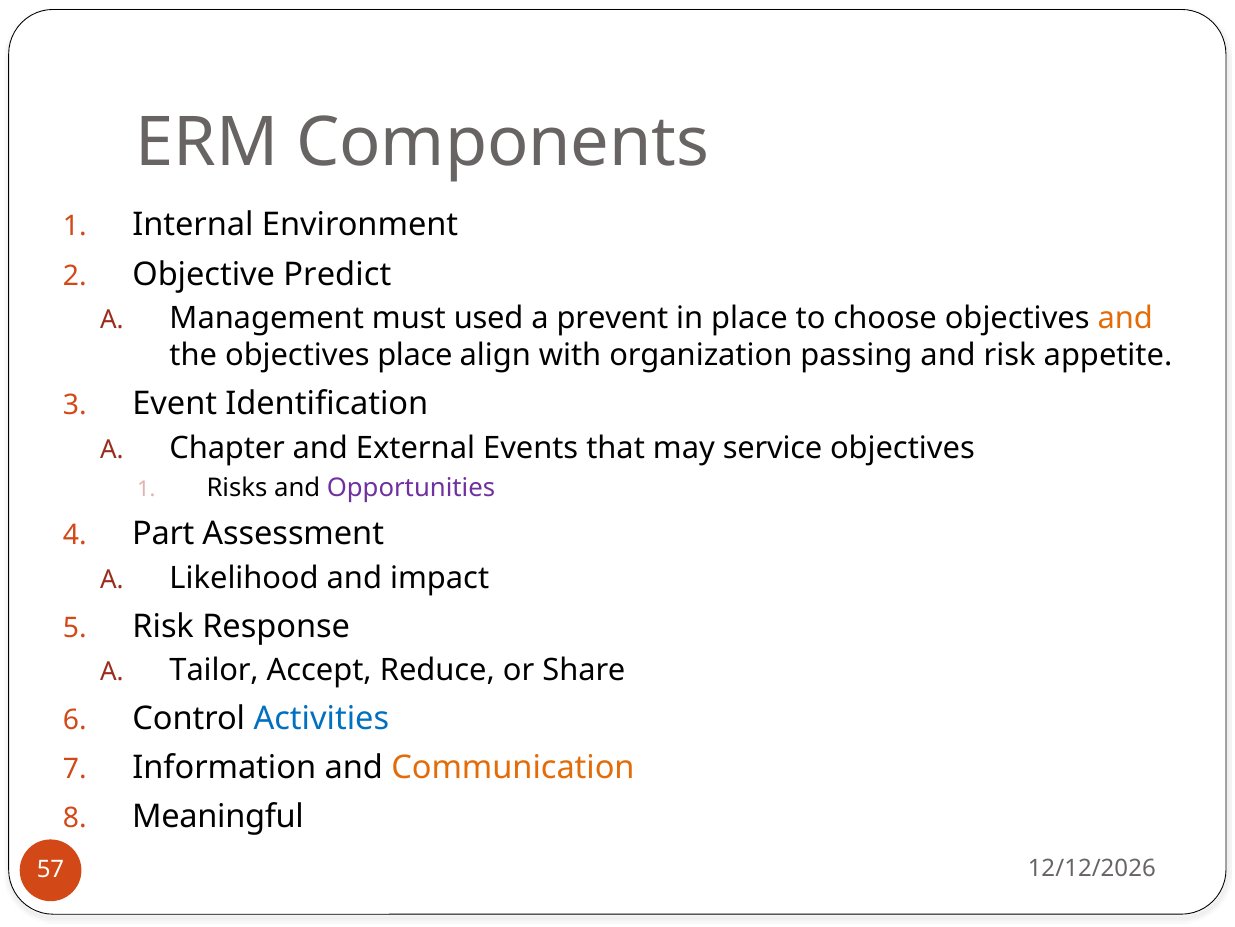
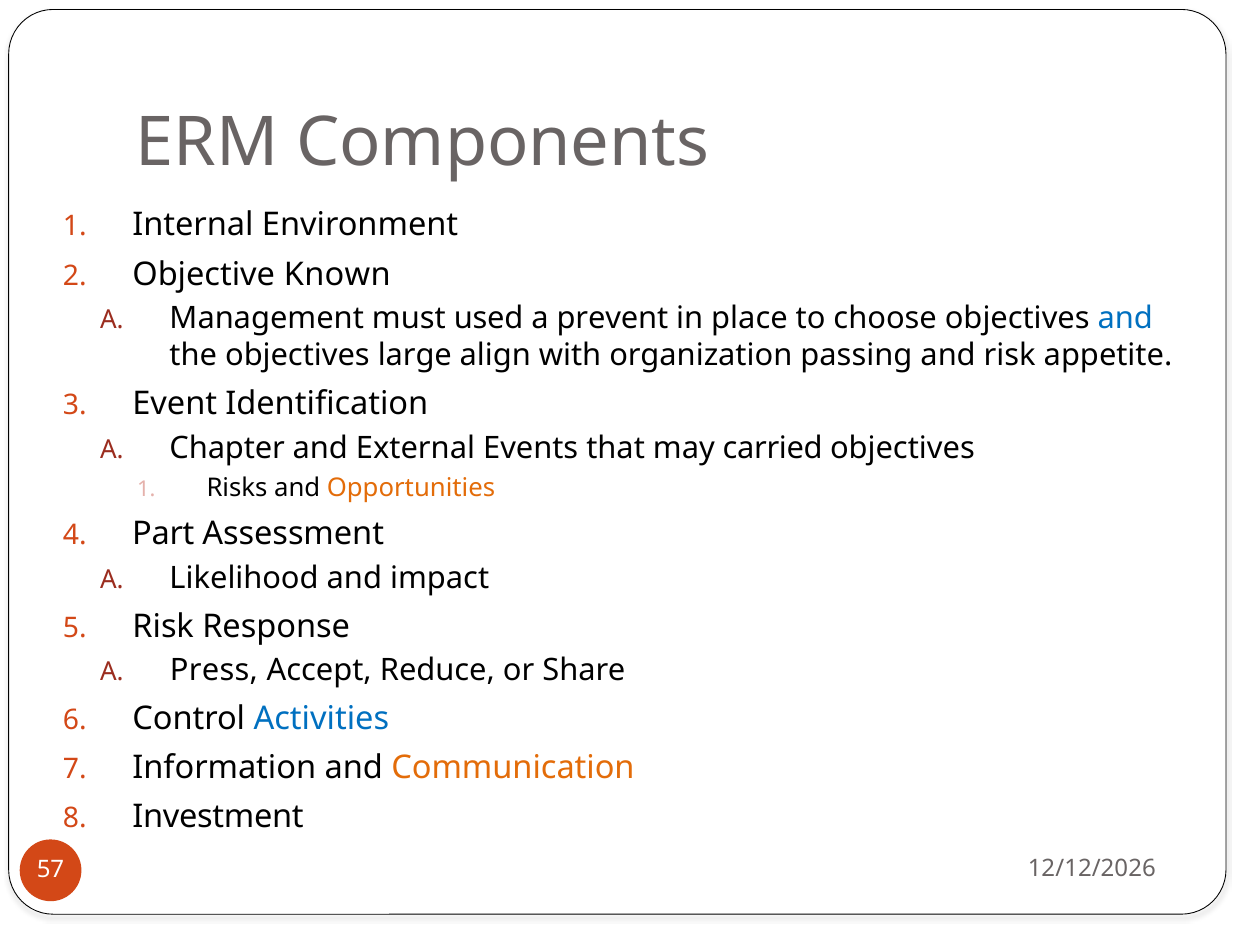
Predict: Predict -> Known (337, 274)
and colour: orange -> blue (1125, 318)
objectives place: place -> large (415, 355)
service: service -> carried (773, 448)
Opportunities colour: purple -> orange (411, 488)
Tailor: Tailor -> Press (214, 670)
Meaningful: Meaningful -> Investment (218, 816)
